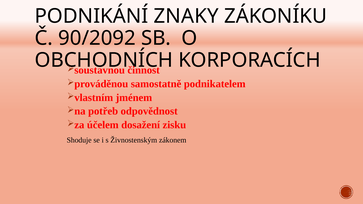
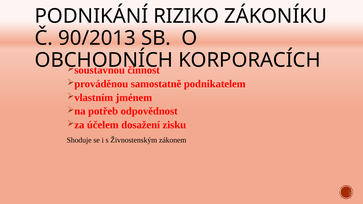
ZNAKY: ZNAKY -> RIZIKO (186, 16)
90/2092: 90/2092 -> 90/2013 (97, 38)
